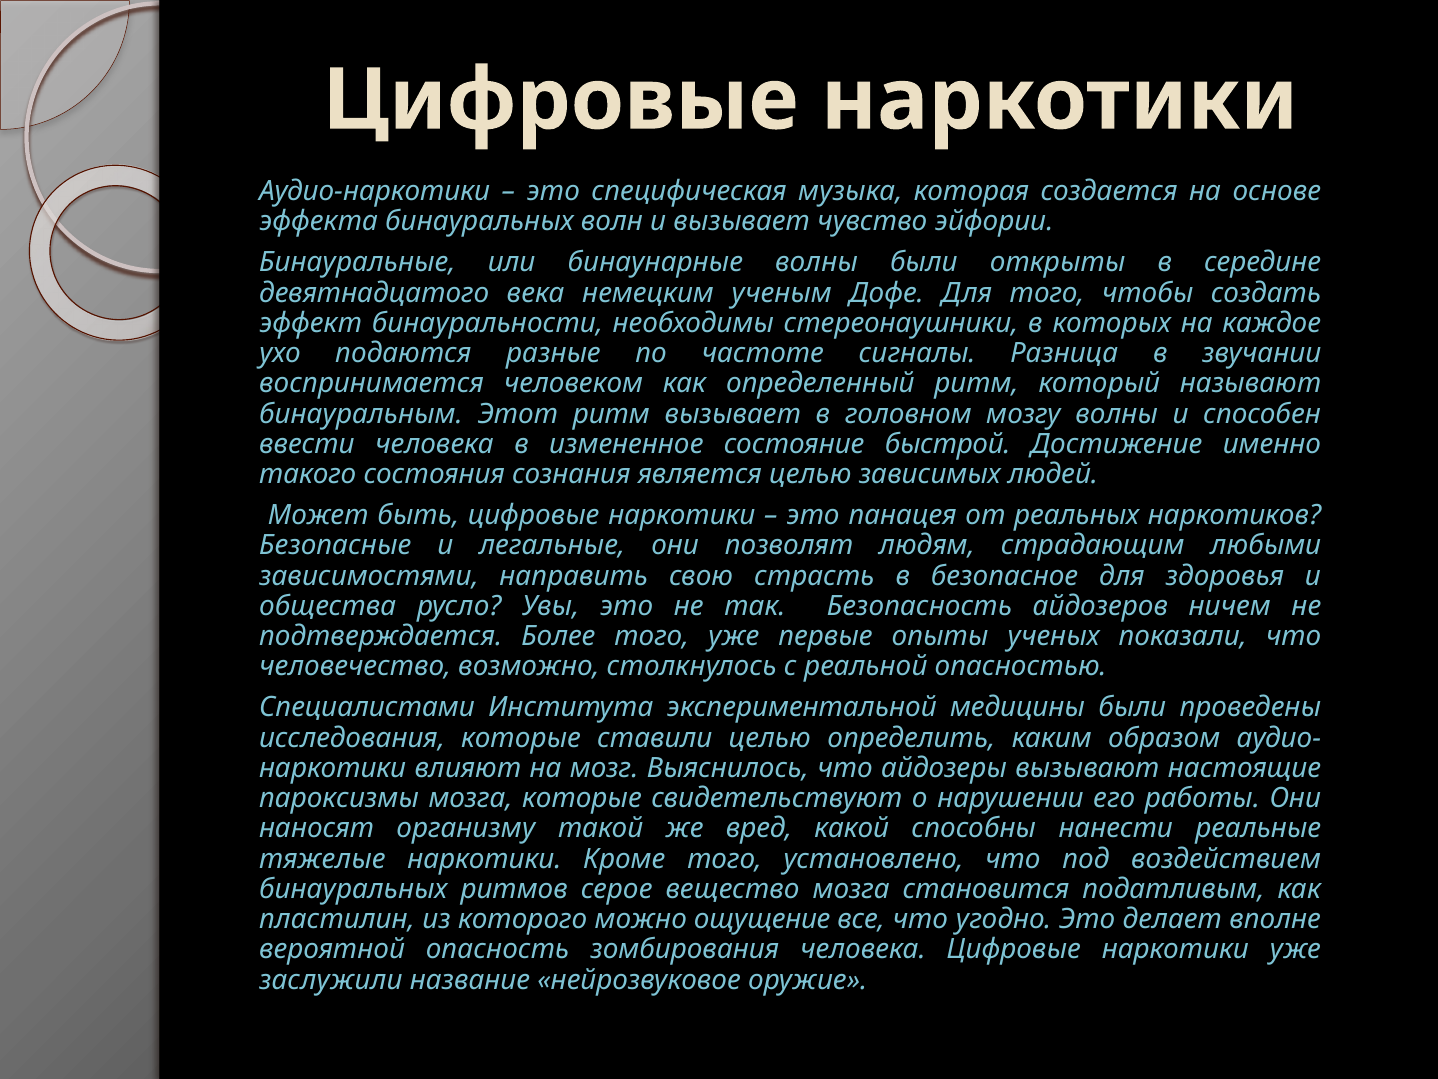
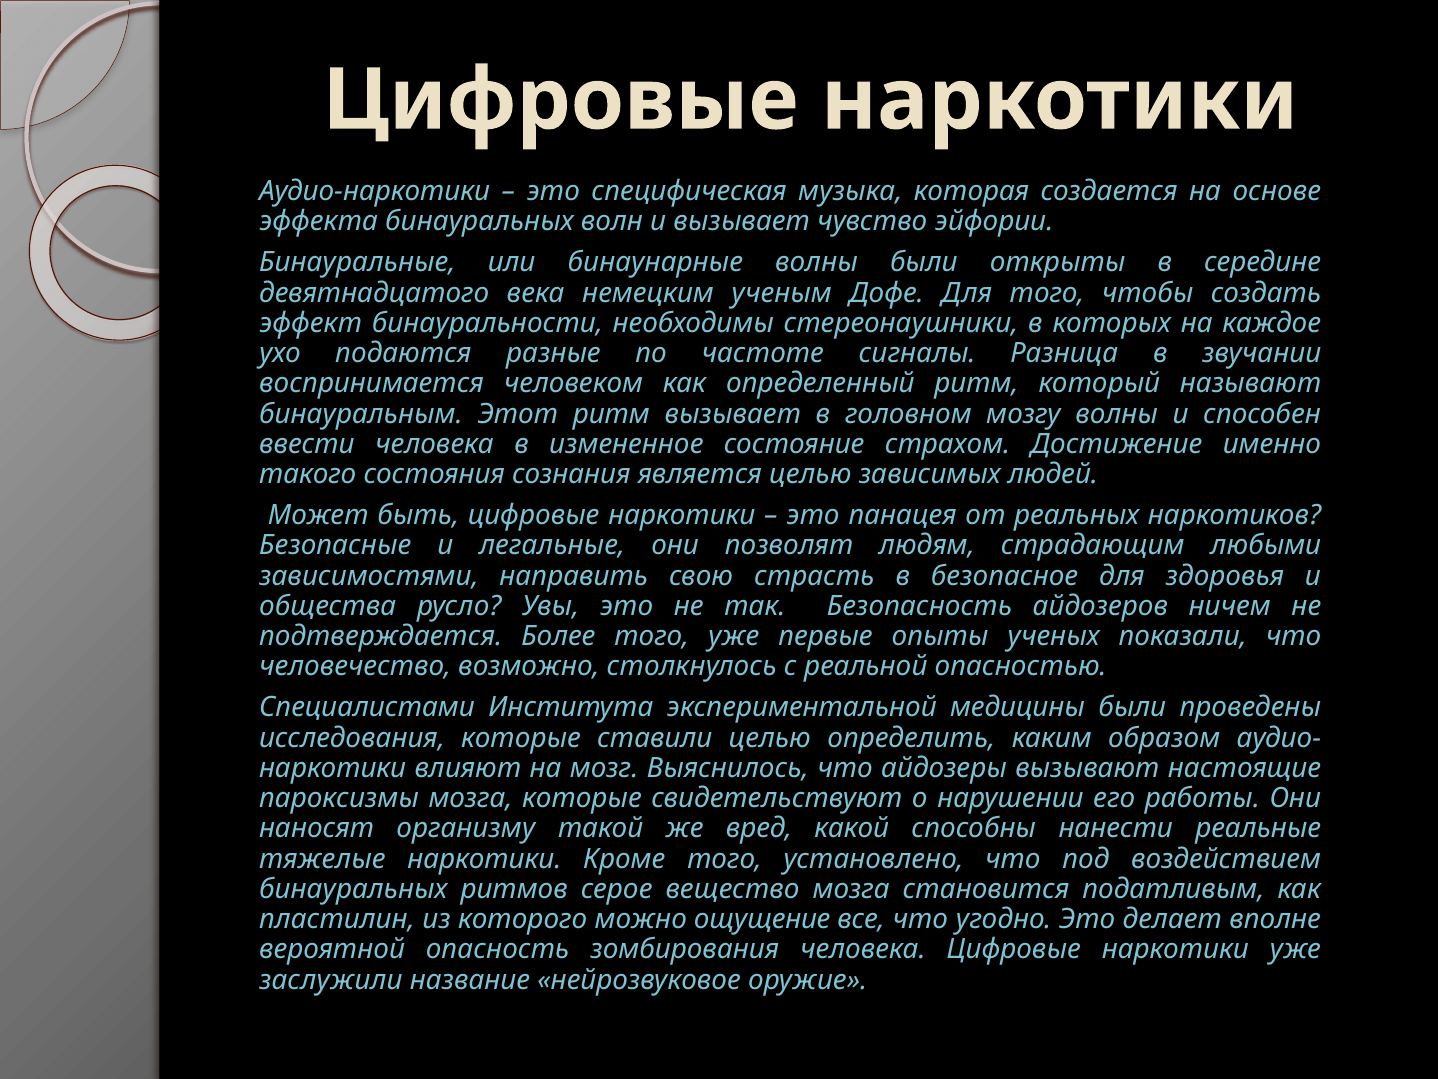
быстрой: быстрой -> страхом (948, 444)
